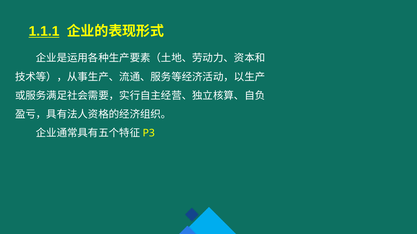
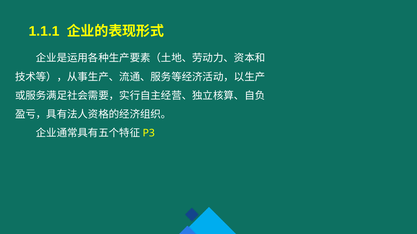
1.1.1 underline: present -> none (44, 31)
